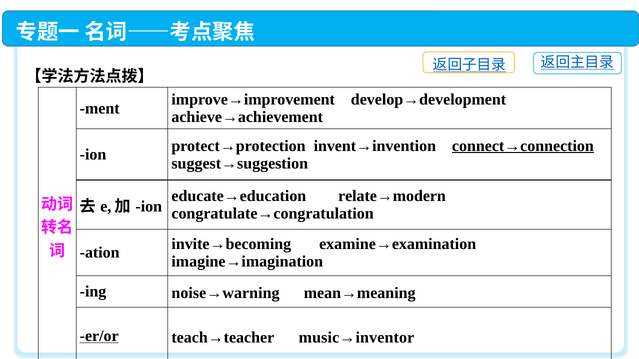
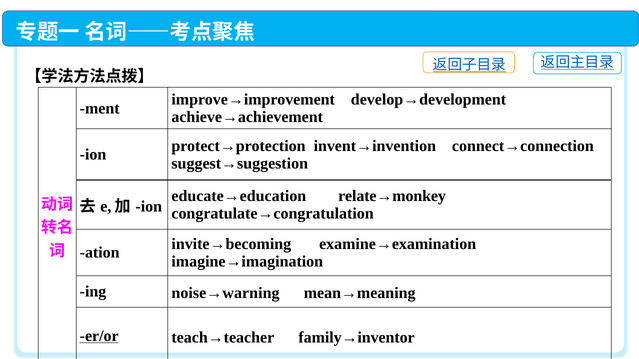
connect→connection underline: present -> none (523, 146)
relate→modern: relate→modern -> relate→monkey (392, 196)
music→inventor: music→inventor -> family→inventor (357, 338)
